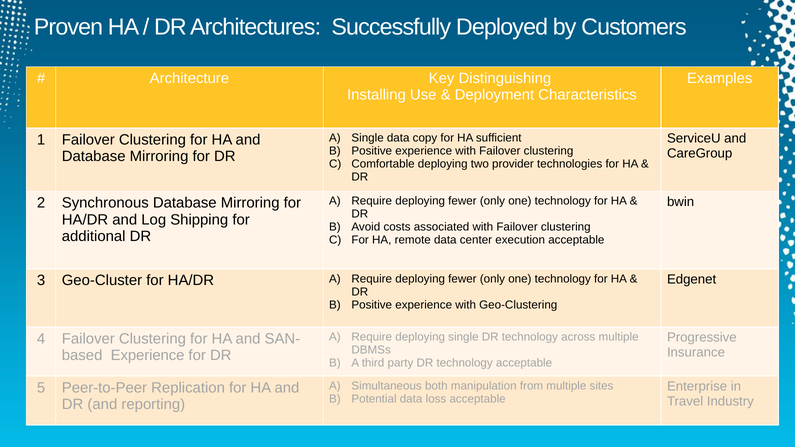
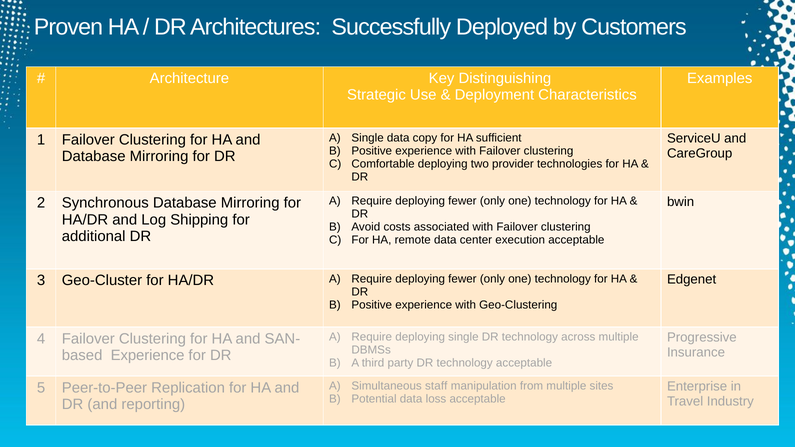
Installing: Installing -> Strategic (376, 95)
both: both -> staff (436, 386)
